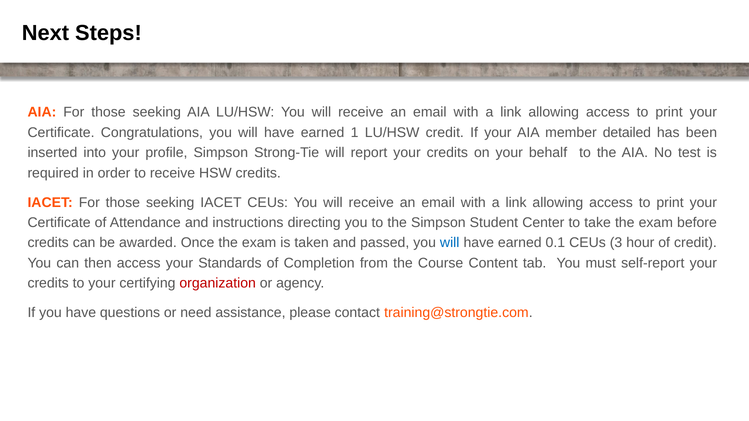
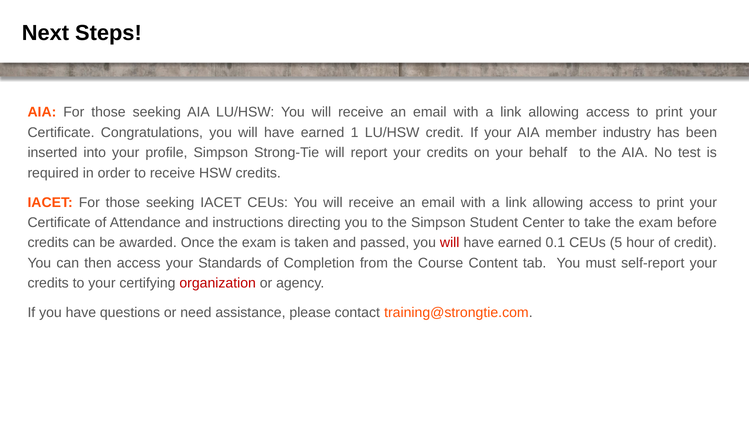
detailed: detailed -> industry (627, 133)
will colour: blue -> red (450, 243)
3: 3 -> 5 (616, 243)
